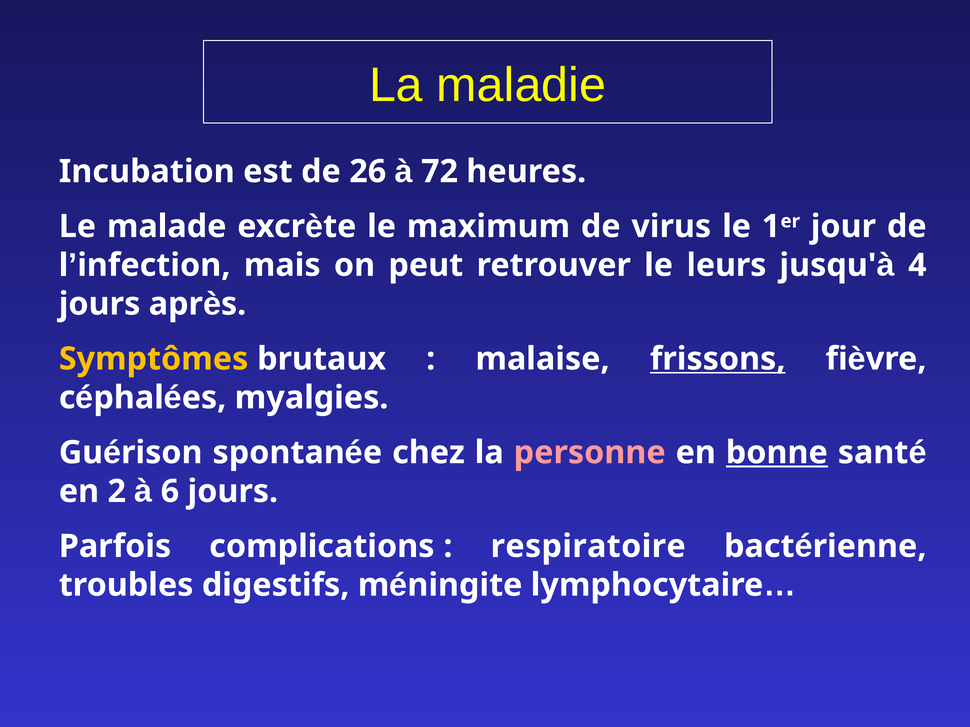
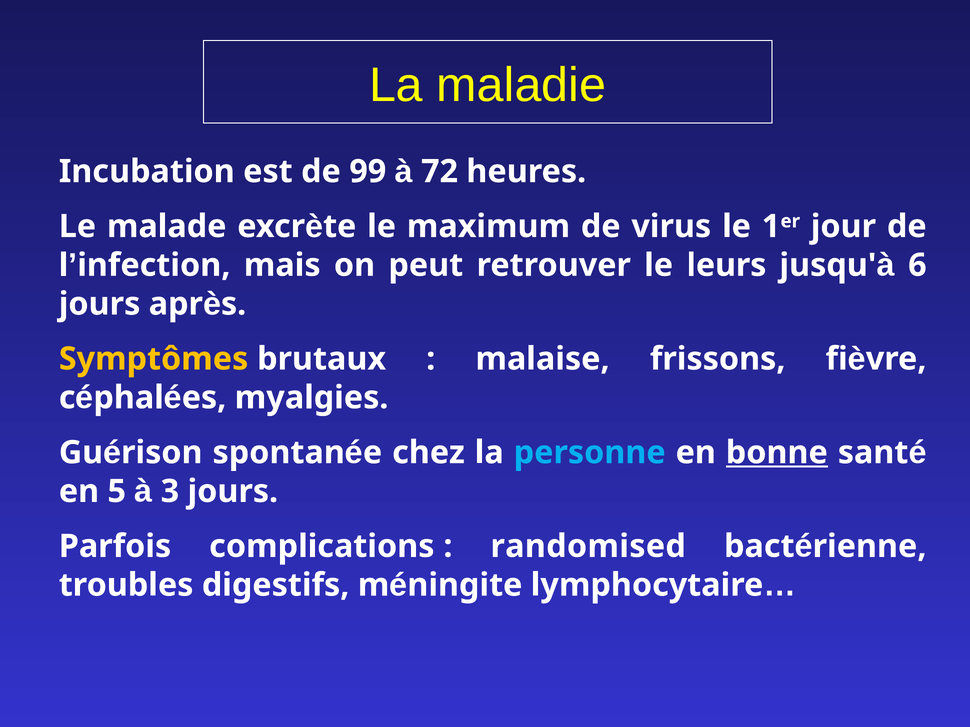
26: 26 -> 99 (368, 172)
4: 4 -> 6 (917, 265)
frissons underline: present -> none (718, 359)
personne colour: pink -> light blue (590, 453)
2: 2 -> 5 (117, 492)
6: 6 -> 3 (170, 492)
respiratoire: respiratoire -> randomised (588, 547)
